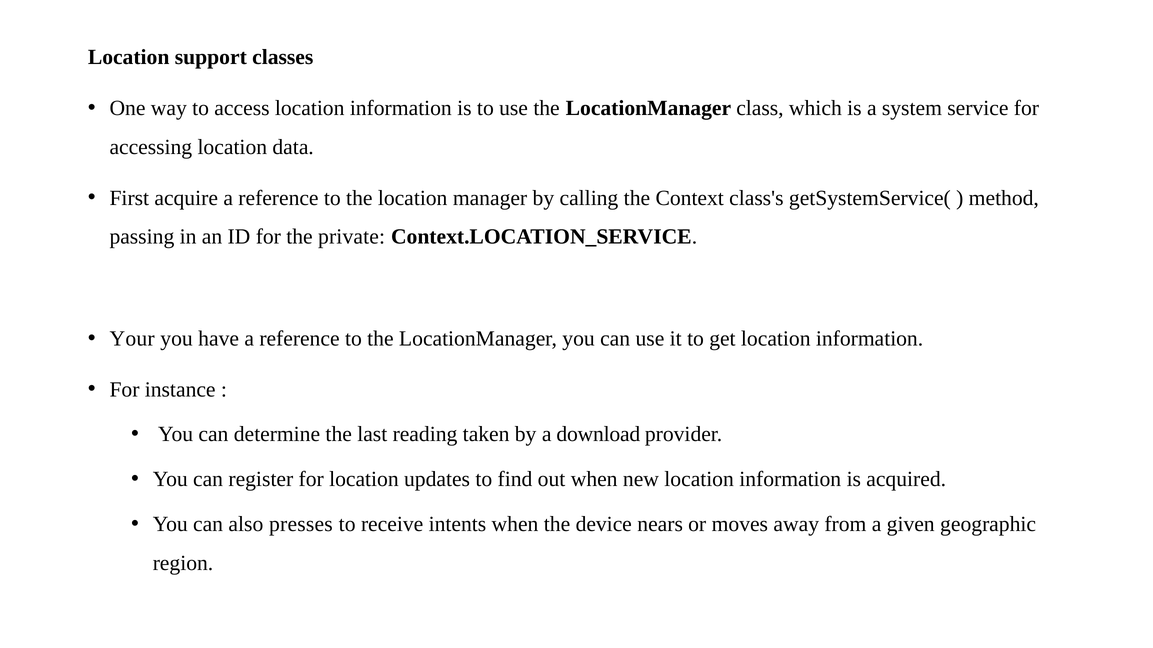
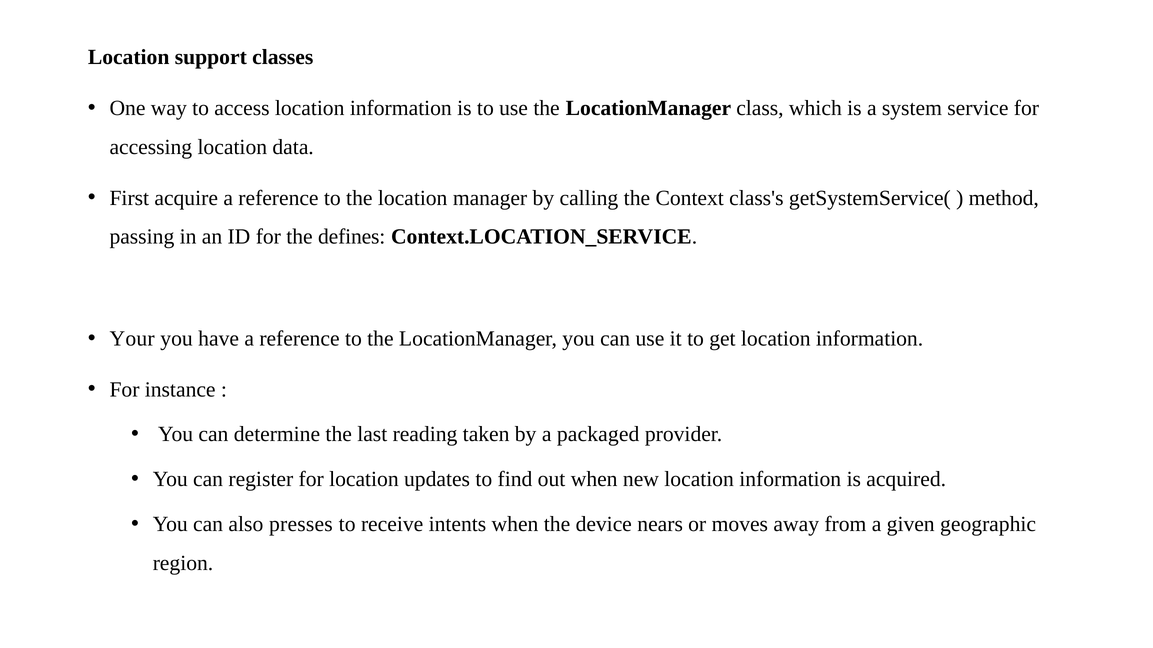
private: private -> defines (352, 237)
download: download -> packaged (598, 435)
